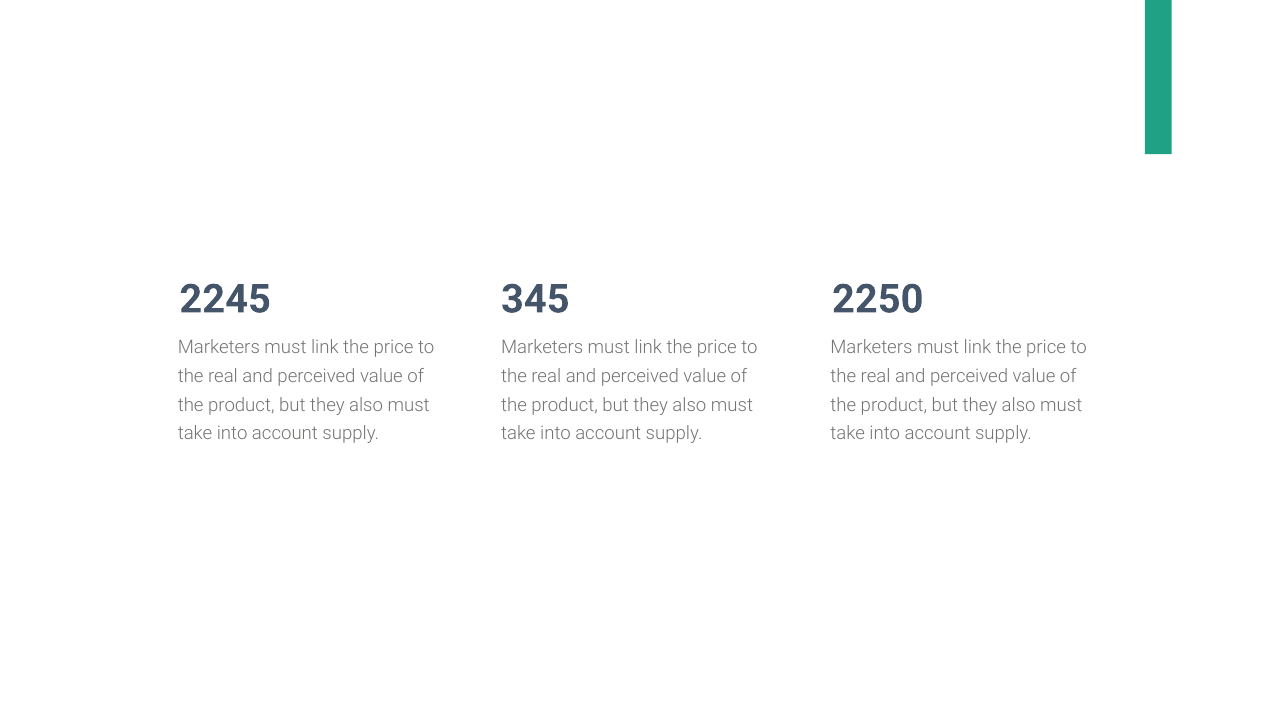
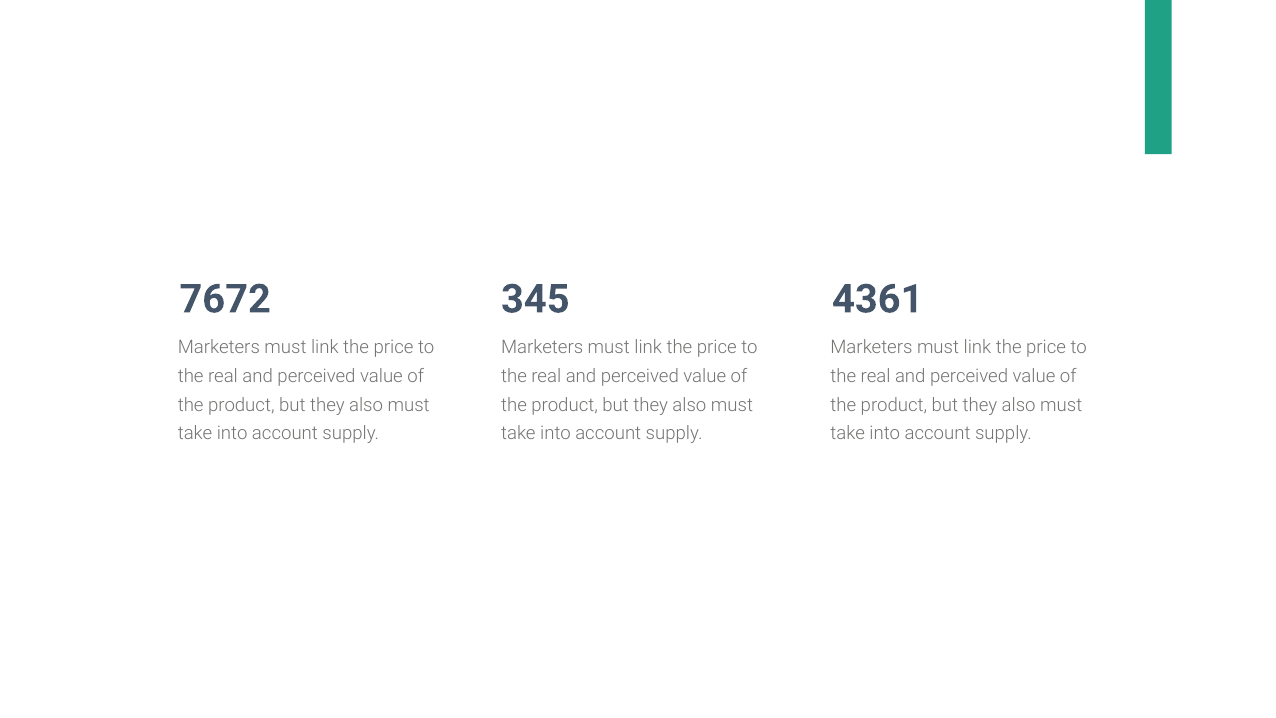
2245: 2245 -> 7672 (225, 299)
2250: 2250 -> 4361 (878, 299)
